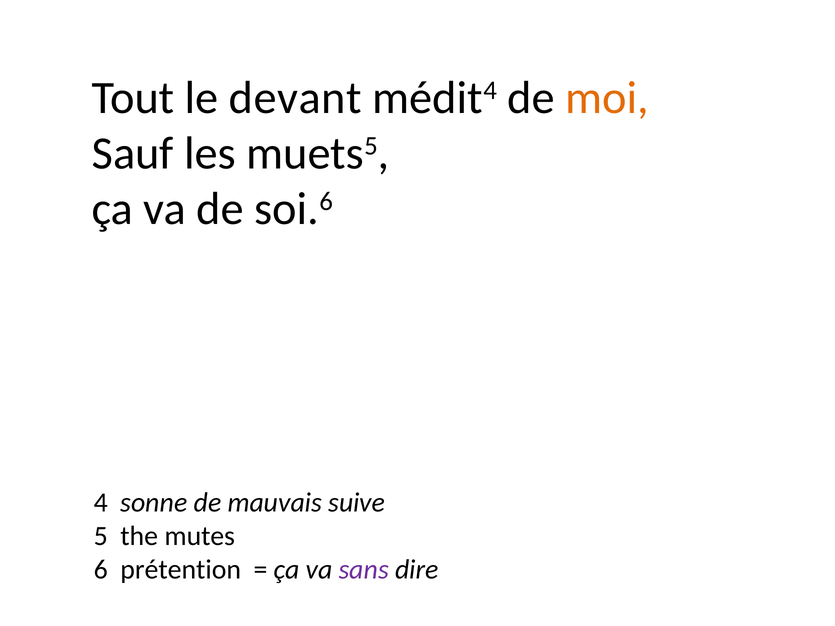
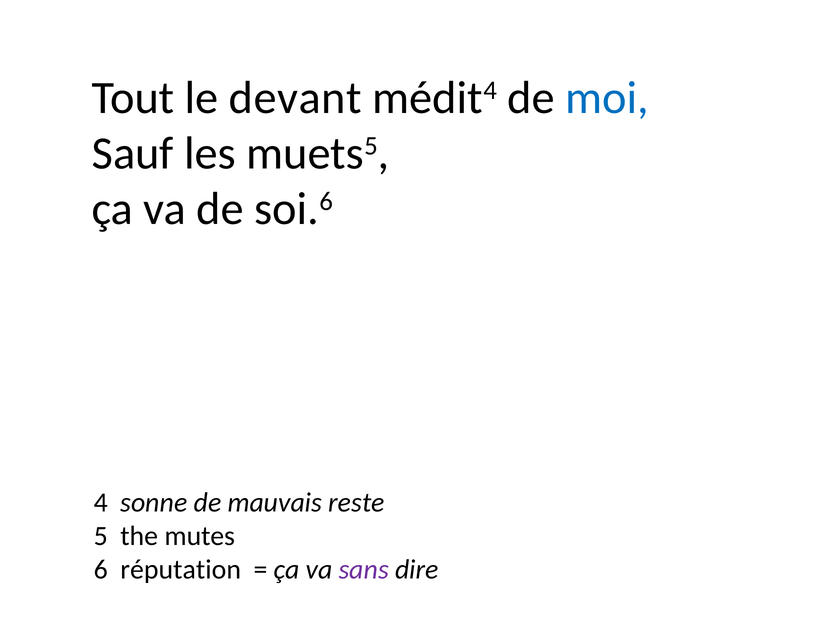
moi colour: orange -> blue (607, 98)
suive: suive -> reste (357, 503)
prétention: prétention -> réputation (181, 570)
